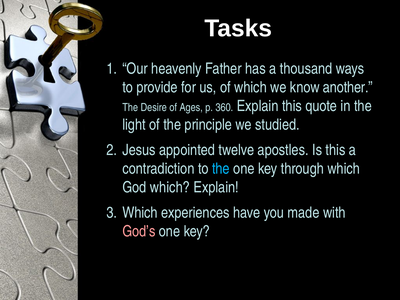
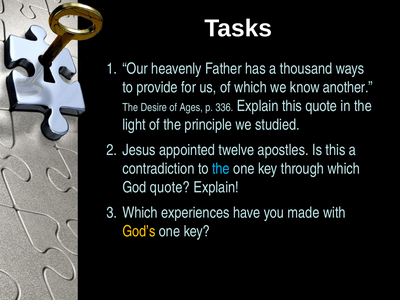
360: 360 -> 336 (224, 107)
God which: which -> quote (170, 187)
God’s colour: pink -> yellow (139, 231)
